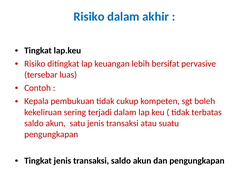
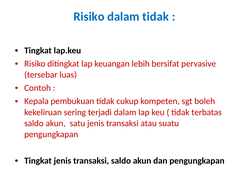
dalam akhir: akhir -> tidak (156, 16)
